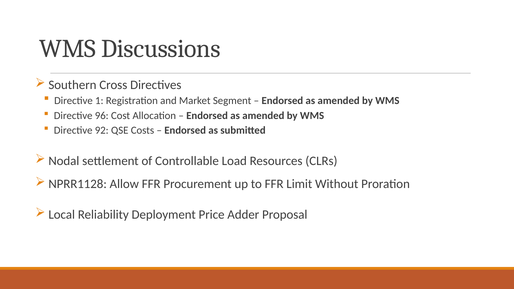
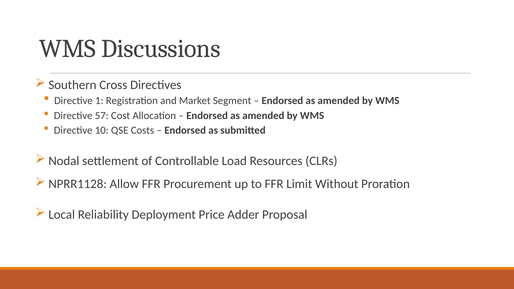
96: 96 -> 57 (102, 116)
92: 92 -> 10 (102, 130)
